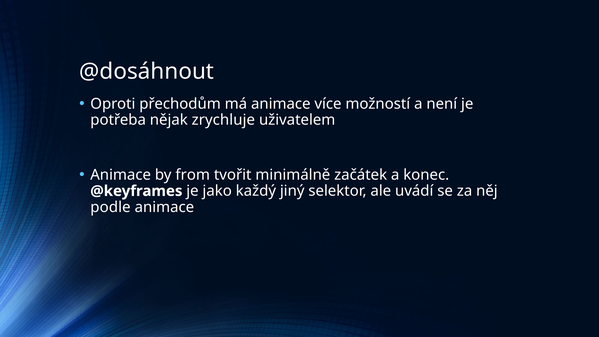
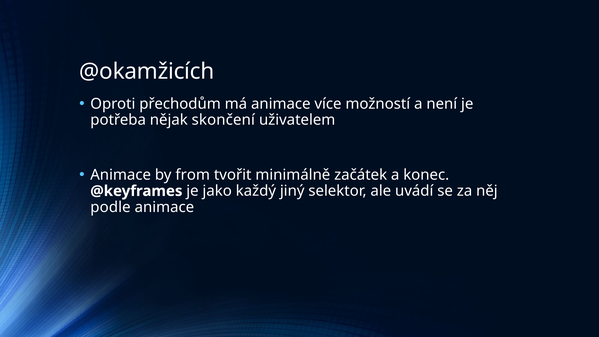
@dosáhnout: @dosáhnout -> @okamžicích (147, 72)
zrychluje: zrychluje -> skončení (223, 120)
